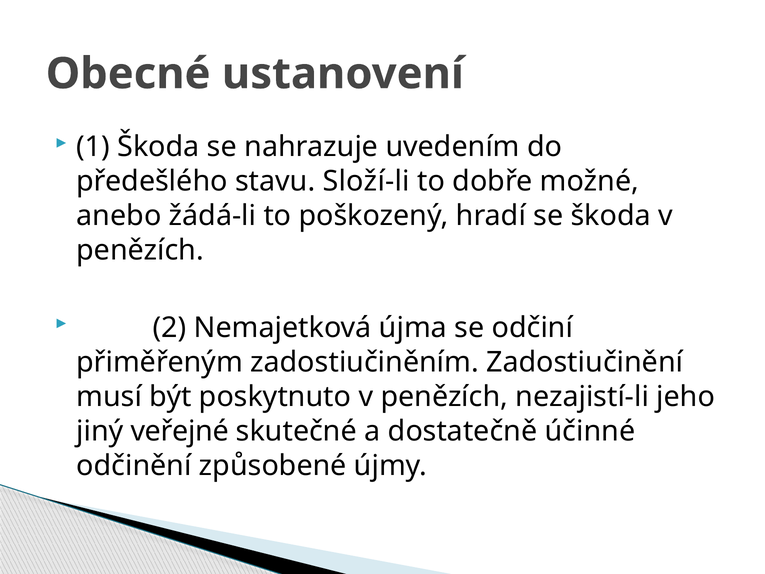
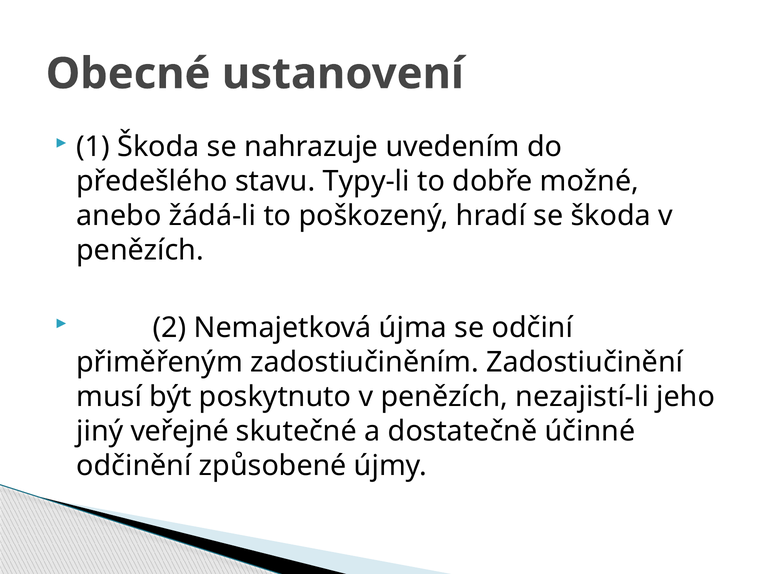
Složí-li: Složí-li -> Typy-li (366, 181)
